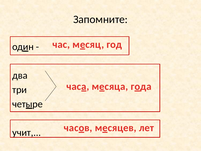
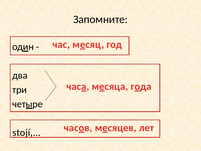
учит: учит -> stojí (27, 132)
